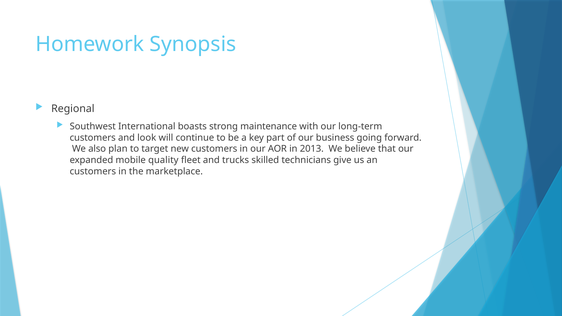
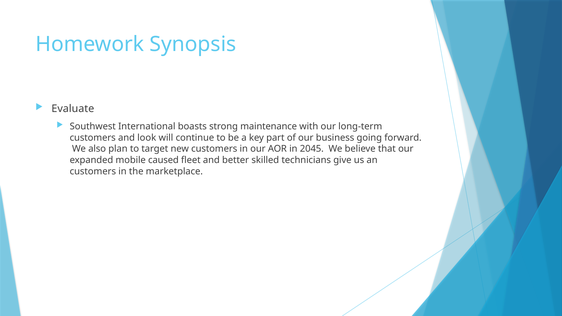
Regional: Regional -> Evaluate (73, 109)
2013: 2013 -> 2045 (312, 149)
quality: quality -> caused (163, 160)
trucks: trucks -> better (236, 160)
